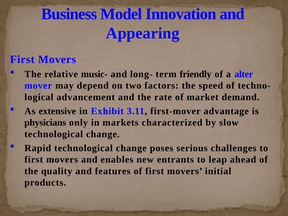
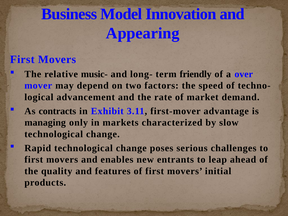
alter: alter -> over (244, 74)
extensive: extensive -> contracts (57, 111)
physicians: physicians -> managing (45, 123)
